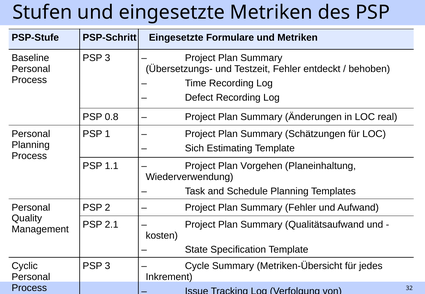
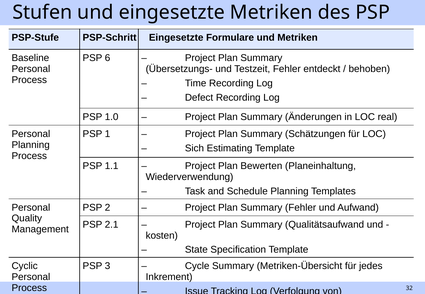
3: 3 -> 6 (108, 58)
0.8: 0.8 -> 1.0 (112, 117)
Vorgehen: Vorgehen -> Bewerten (261, 166)
